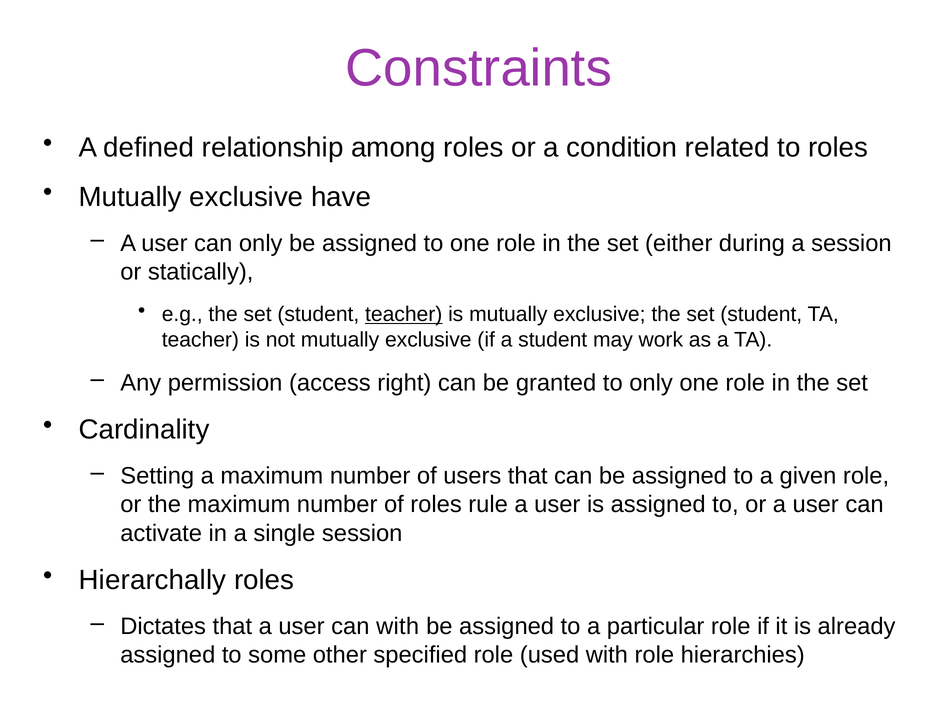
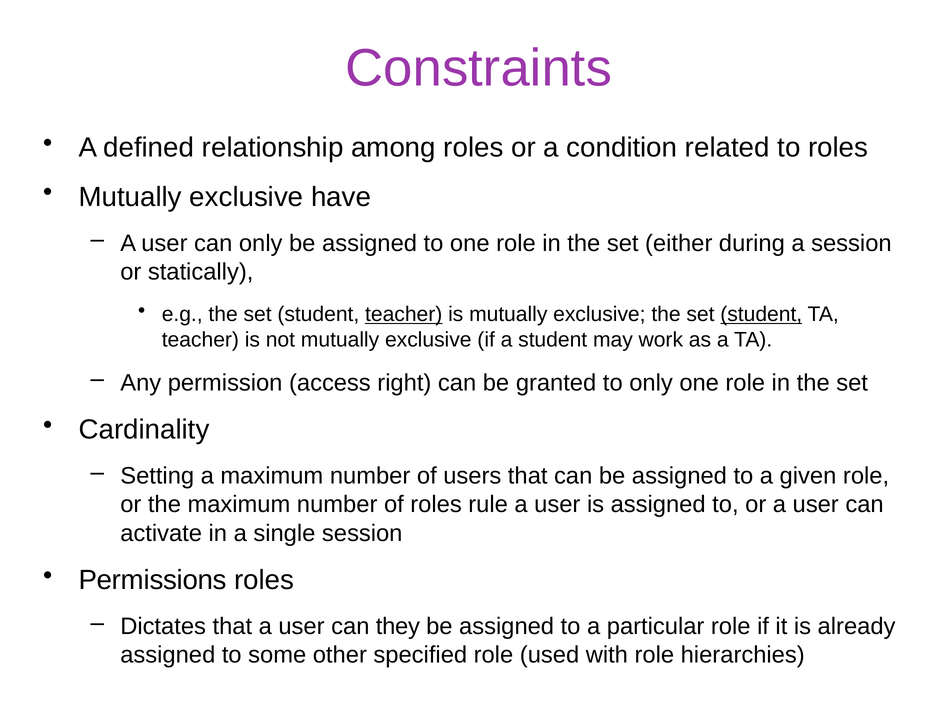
student underline: none -> present (761, 314)
Hierarchally: Hierarchally -> Permissions (153, 580)
can with: with -> they (398, 626)
